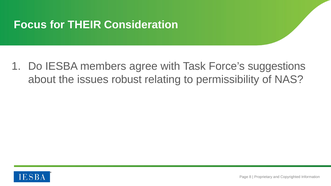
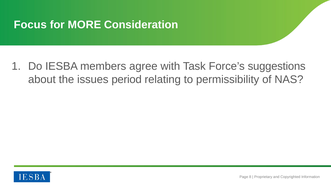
THEIR: THEIR -> MORE (84, 25)
robust: robust -> period (127, 80)
